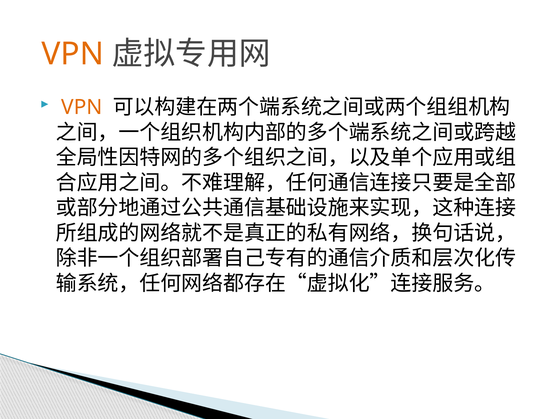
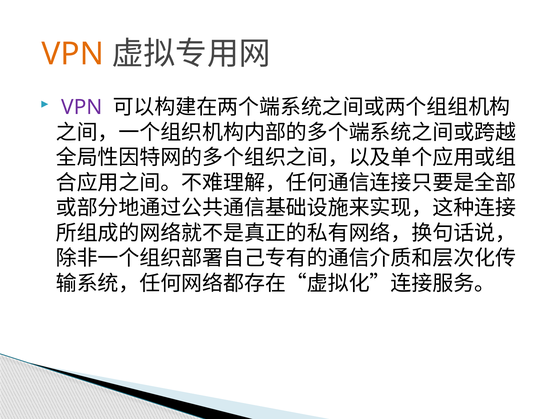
VPN colour: orange -> purple (82, 107)
